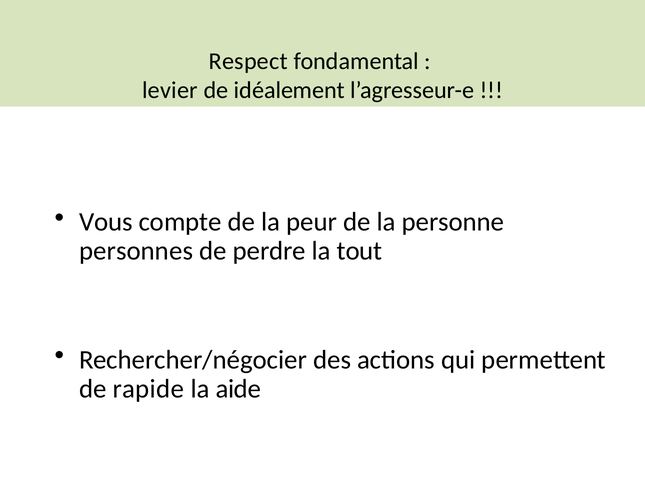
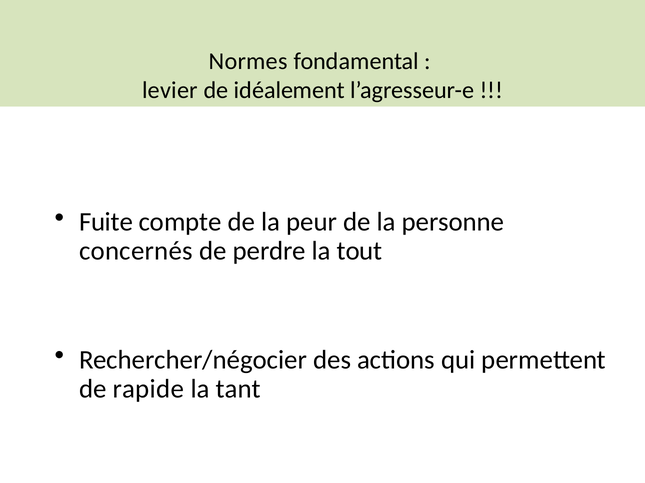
Respect: Respect -> Normes (248, 61)
Vous: Vous -> Fuite (106, 222)
personnes: personnes -> concernés (136, 251)
aide: aide -> tant (238, 389)
